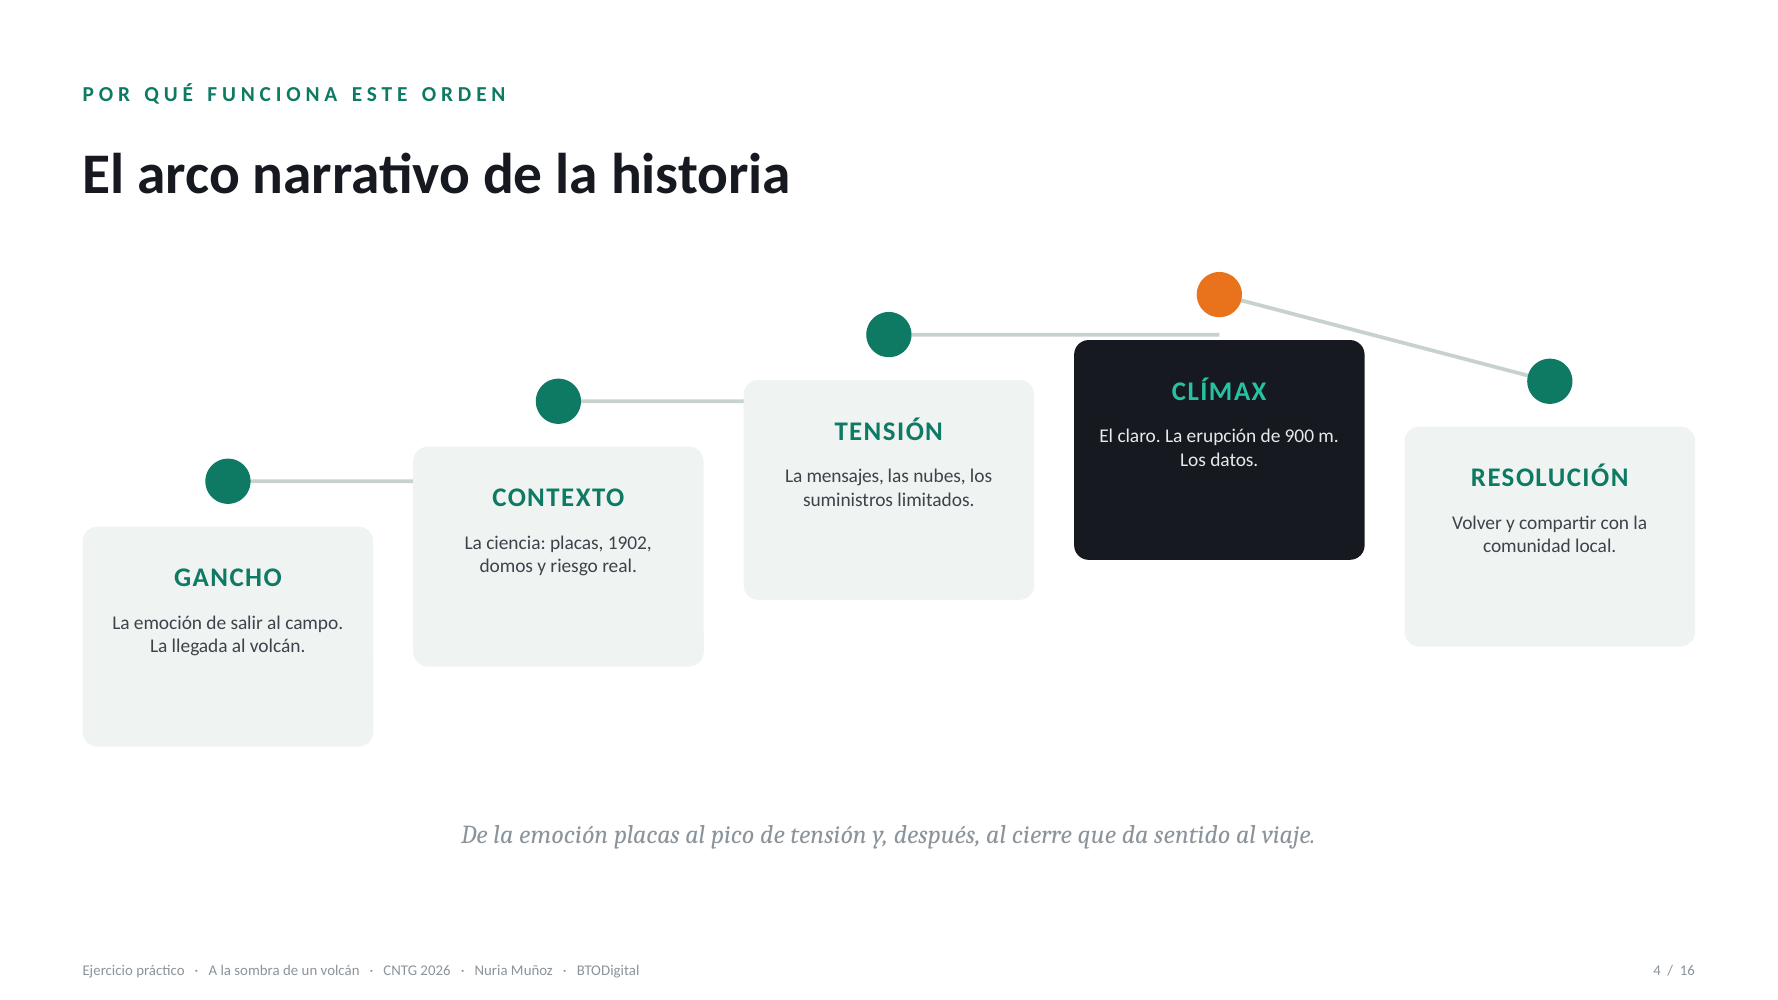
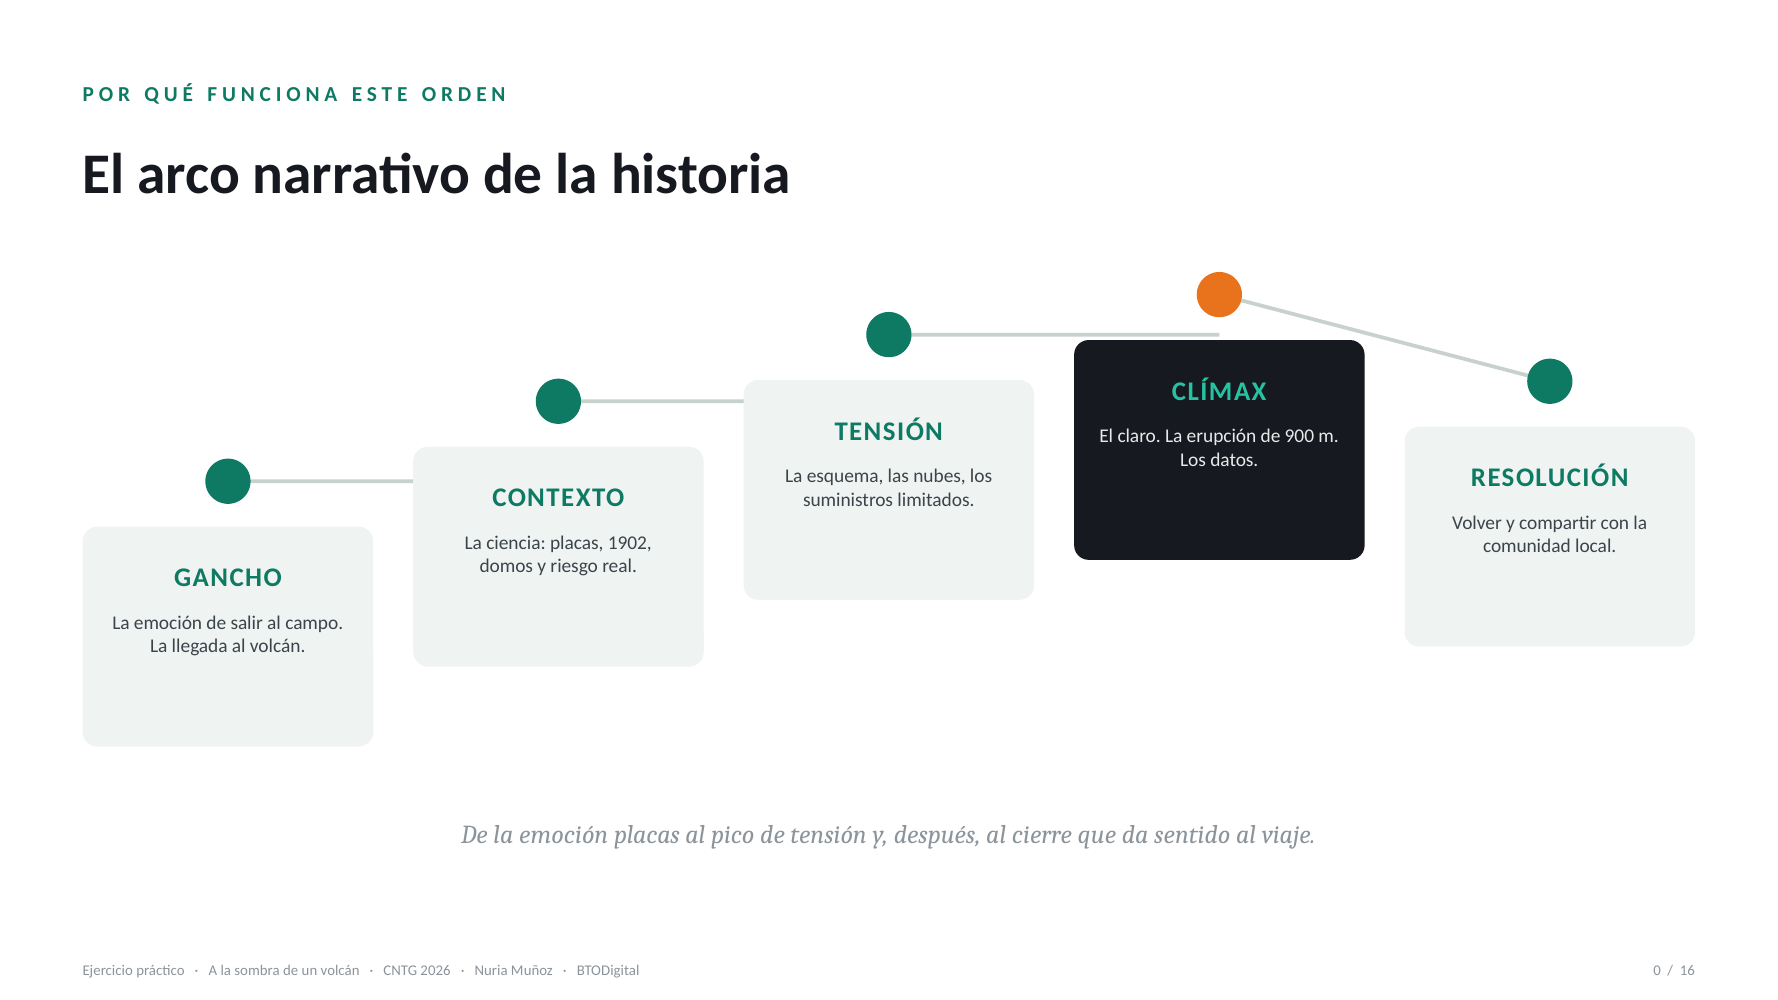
mensajes: mensajes -> esquema (845, 476)
4: 4 -> 0 (1657, 970)
